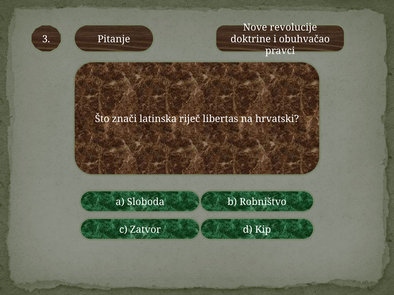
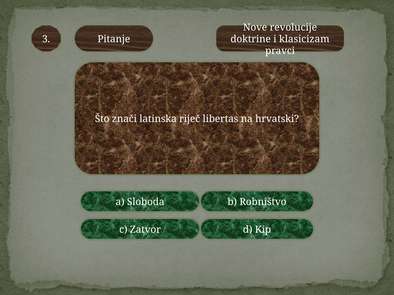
obuhvačao: obuhvačao -> klasicizam (304, 39)
